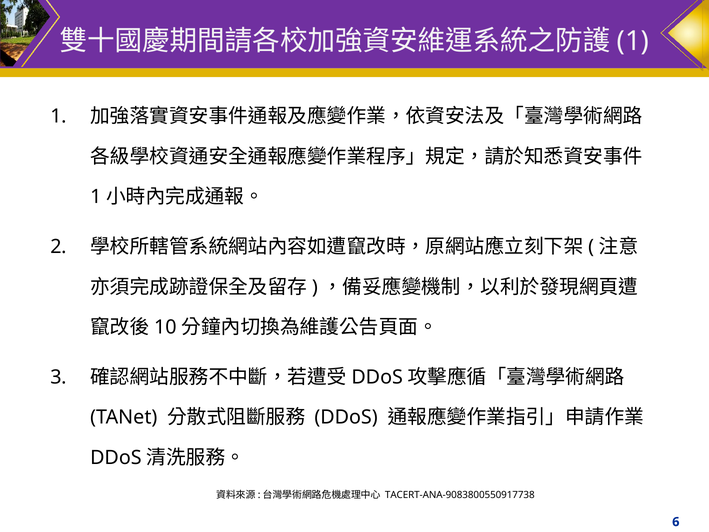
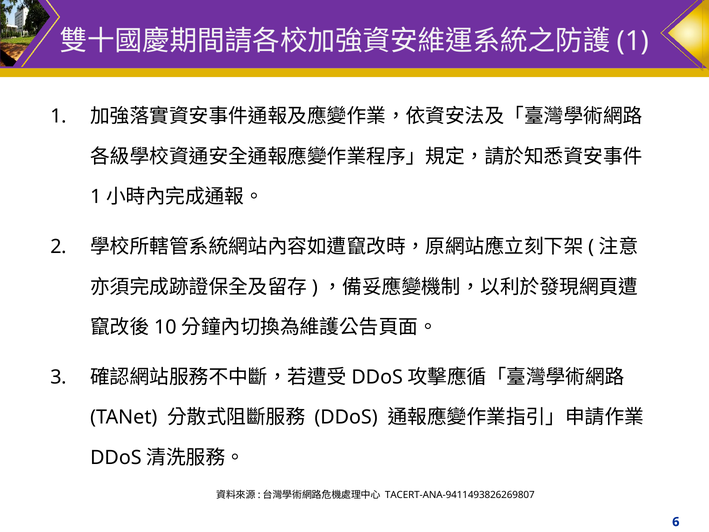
TACERT-ANA-9083800550917738: TACERT-ANA-9083800550917738 -> TACERT-ANA-9411493826269807 (460, 495)
